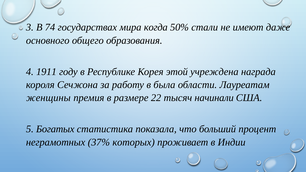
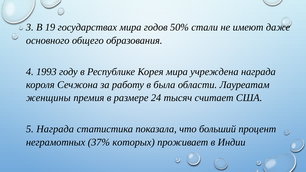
74: 74 -> 19 (50, 27)
когда: когда -> годов (156, 27)
1911: 1911 -> 1993 (46, 72)
Корея этой: этой -> мира (177, 72)
22: 22 -> 24 (156, 98)
начинали: начинали -> считает (214, 98)
5 Богатых: Богатых -> Награда (55, 129)
